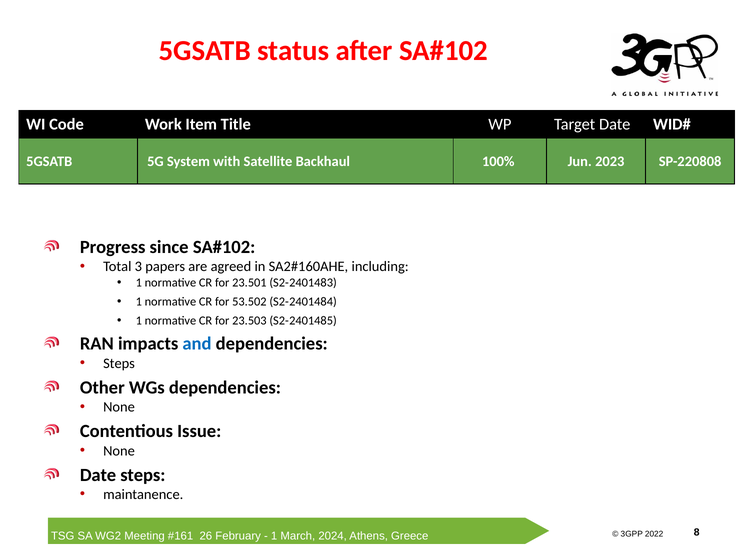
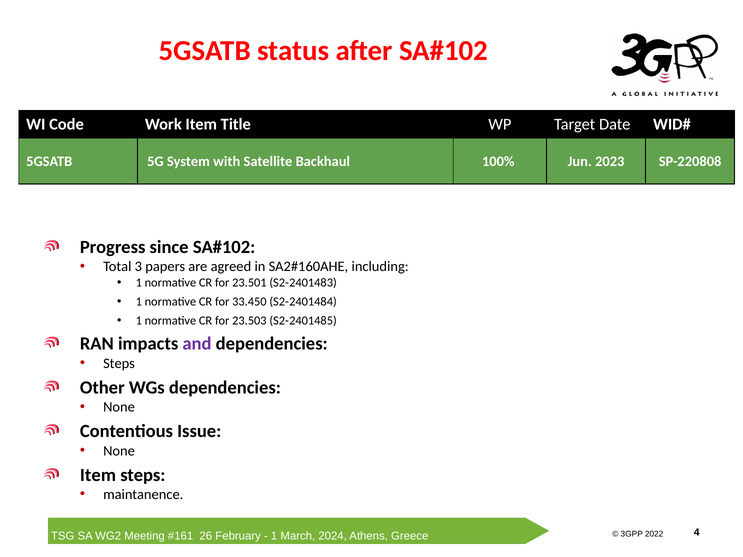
53.502: 53.502 -> 33.450 (249, 302)
and colour: blue -> purple (197, 344)
Date: Date -> Item (98, 475)
8: 8 -> 4 (697, 533)
